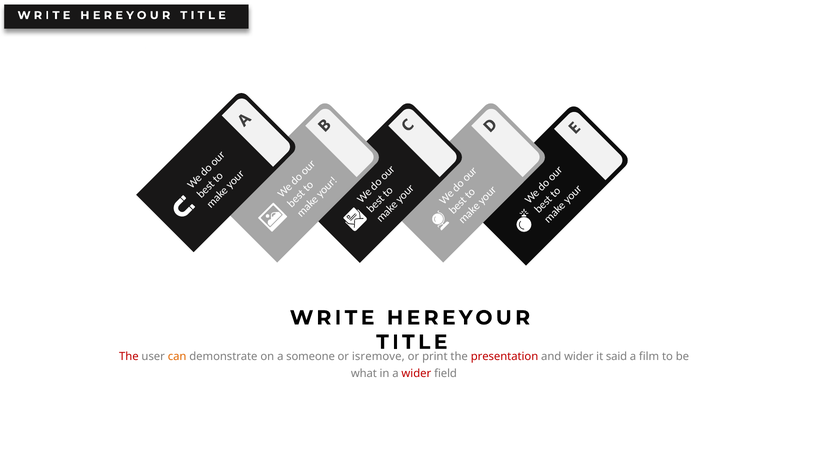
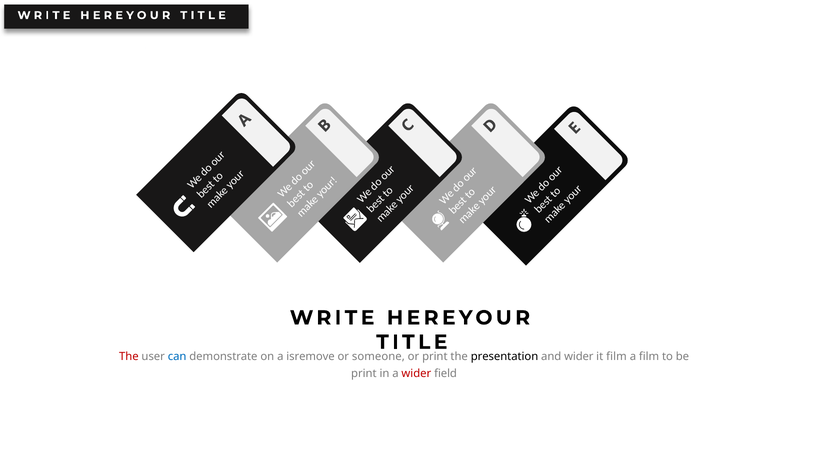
can colour: orange -> blue (177, 357)
someone: someone -> isremove (311, 357)
isremove: isremove -> someone (378, 357)
presentation colour: red -> black (505, 357)
it said: said -> film (616, 357)
what: what -> print (364, 374)
